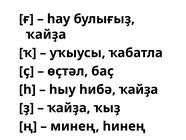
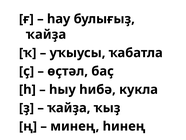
һибә ҡайҙа: ҡайҙа -> кукла (139, 89)
